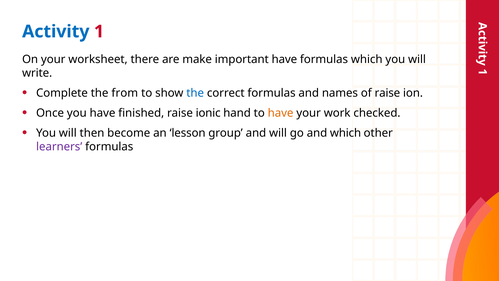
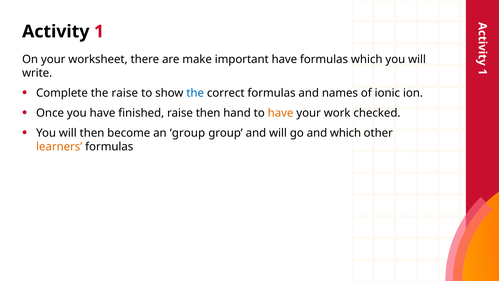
Activity colour: blue -> black (56, 32)
the from: from -> raise (125, 93)
of raise: raise -> ionic (387, 93)
raise ionic: ionic -> then (208, 113)
an lesson: lesson -> group (187, 133)
learners colour: purple -> orange (59, 147)
